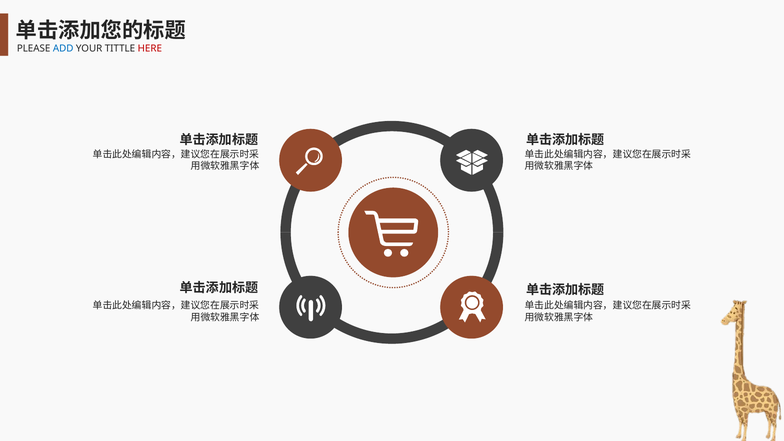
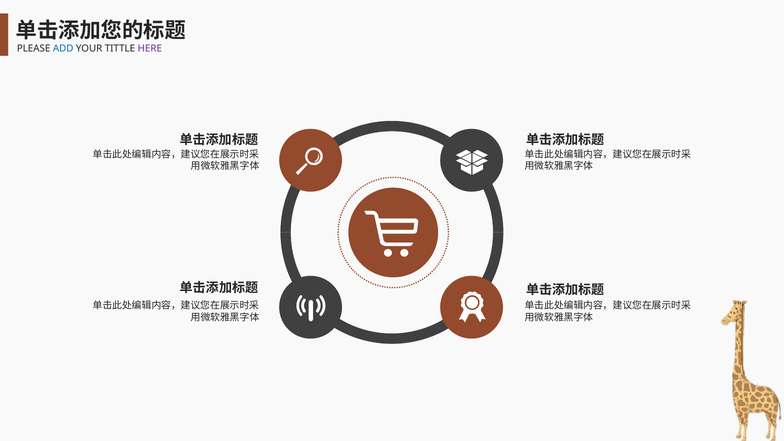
HERE colour: red -> purple (150, 49)
